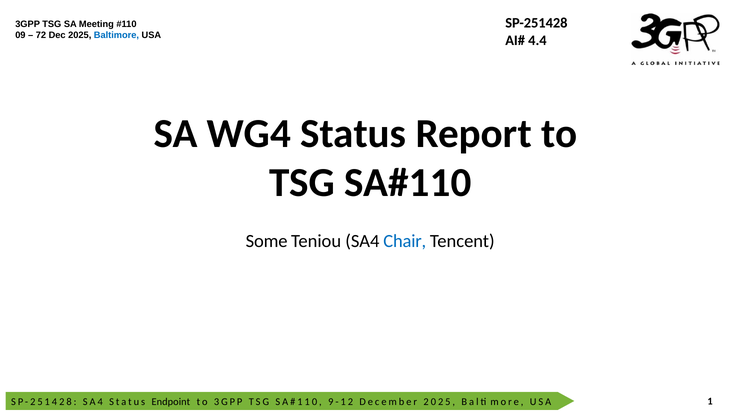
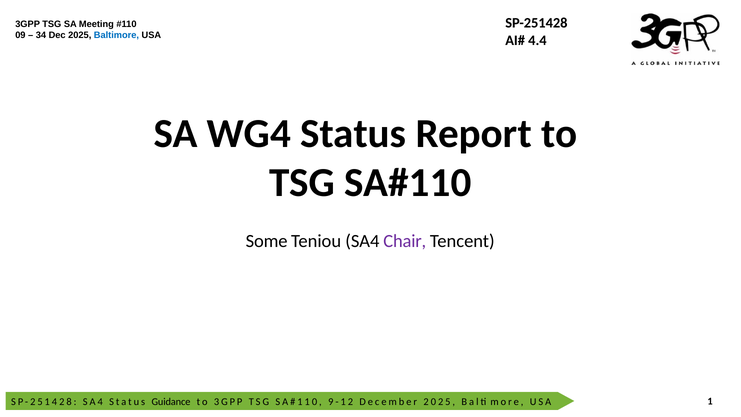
72: 72 -> 34 (41, 35)
Chair colour: blue -> purple (405, 241)
Endpoint: Endpoint -> Guidance (171, 401)
